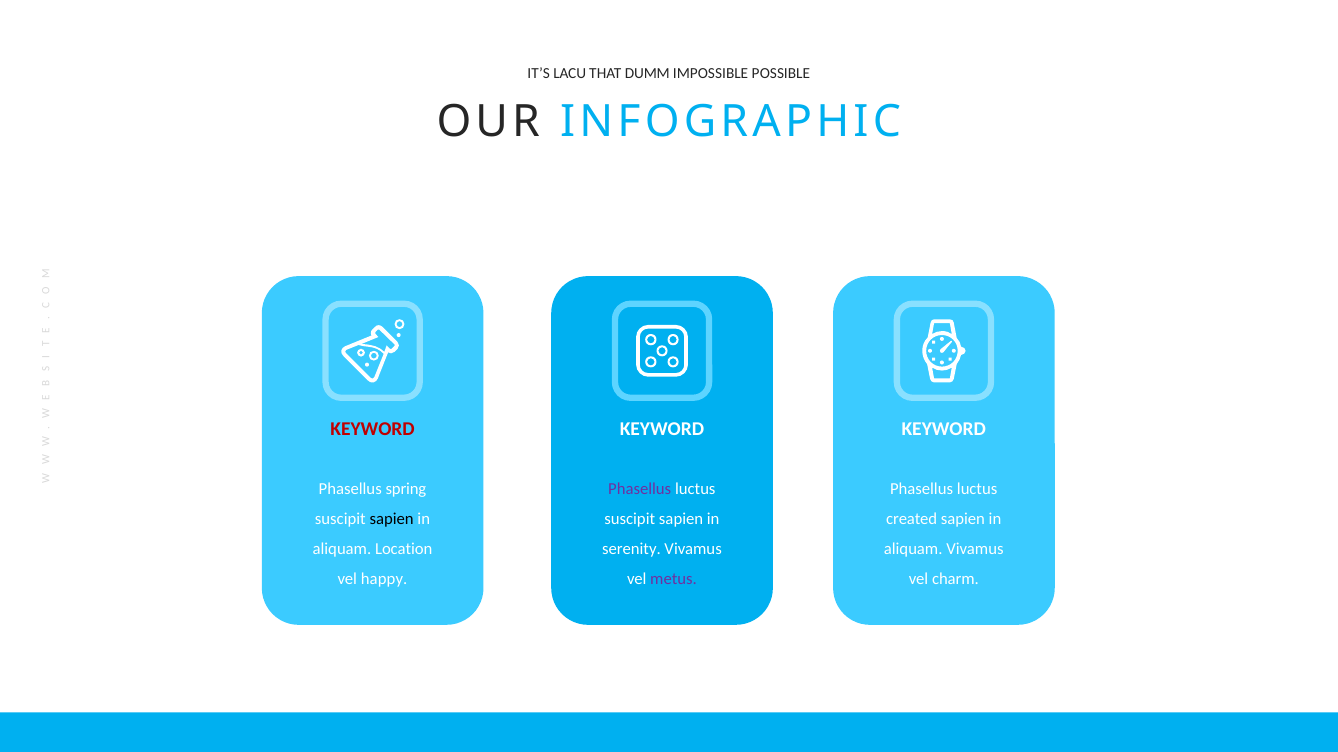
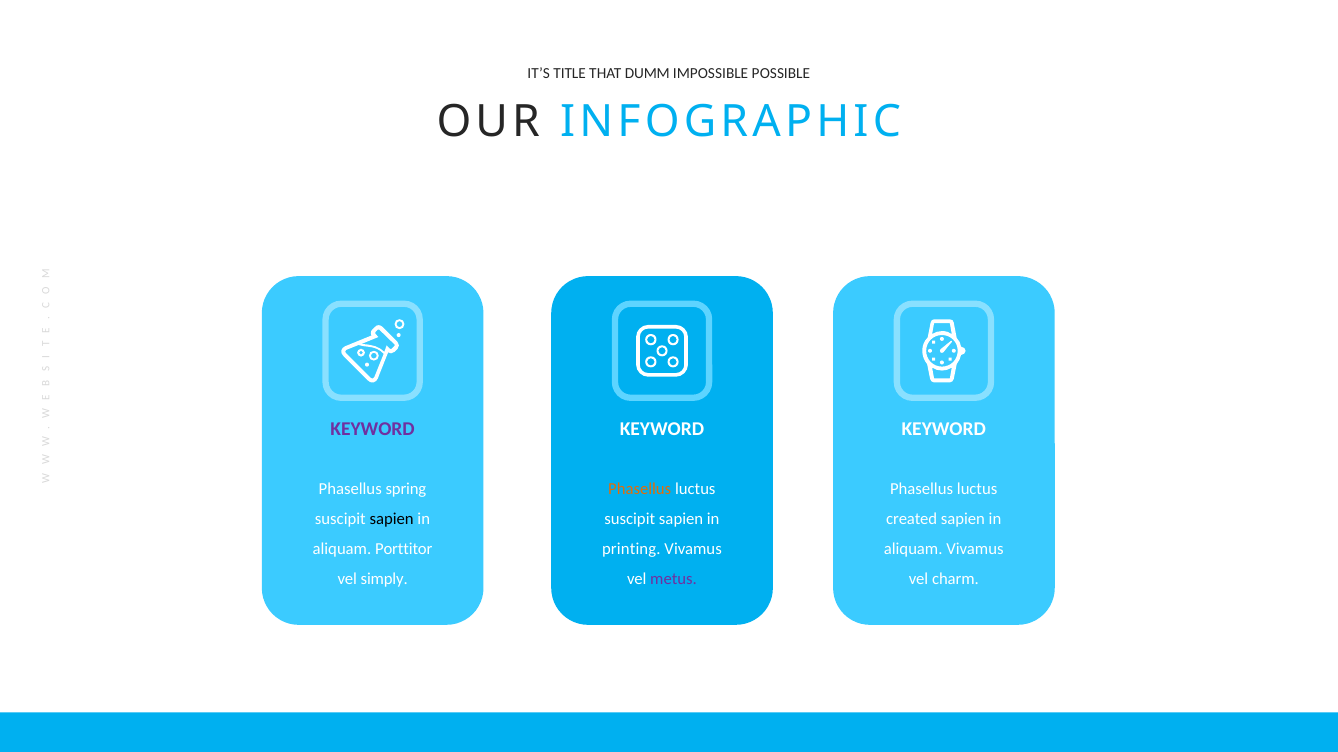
LACU: LACU -> TITLE (570, 74)
KEYWORD colour: red -> purple (373, 430)
Phasellus colour: purple -> orange (640, 489)
Location: Location -> Porttitor (404, 549)
serenity: serenity -> printing (631, 549)
happy: happy -> simply (384, 579)
